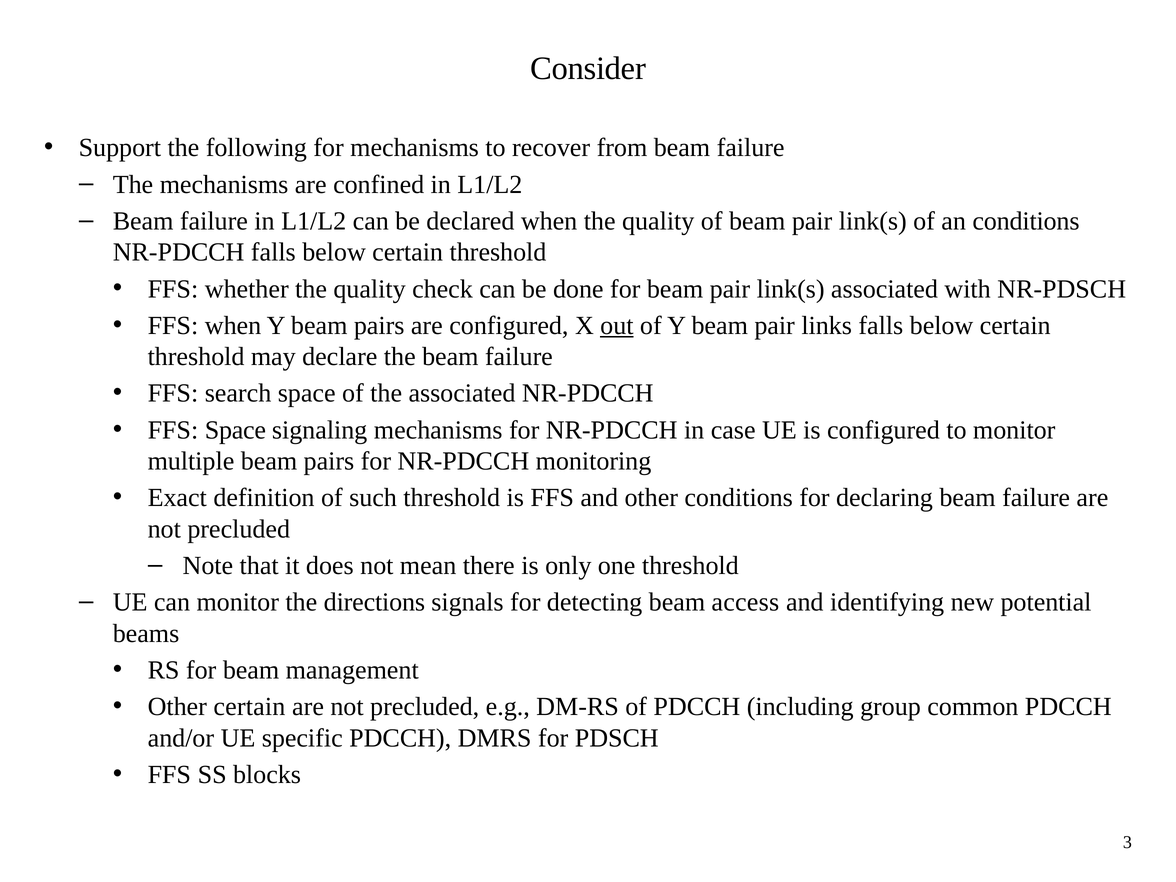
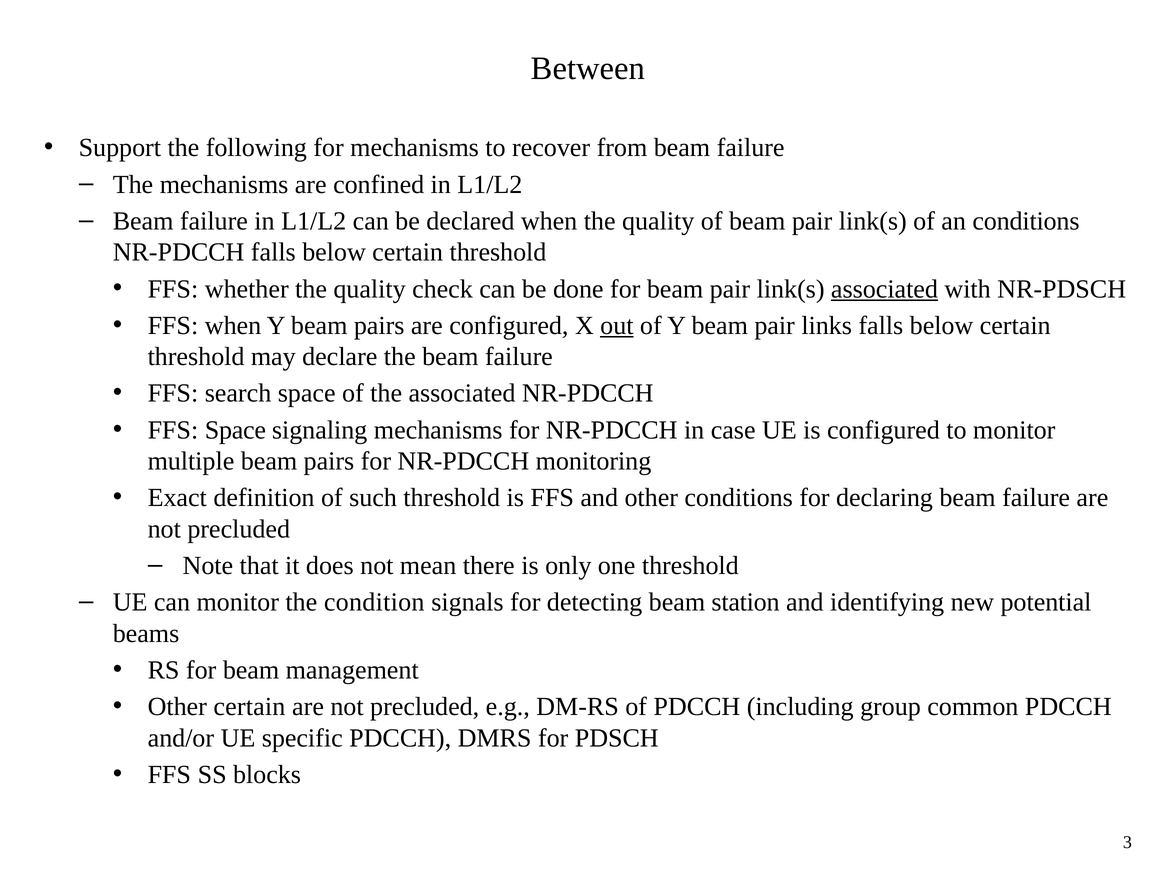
Consider: Consider -> Between (588, 68)
associated underline: none -> present (884, 289)
directions: directions -> condition (374, 602)
access: access -> station (746, 602)
